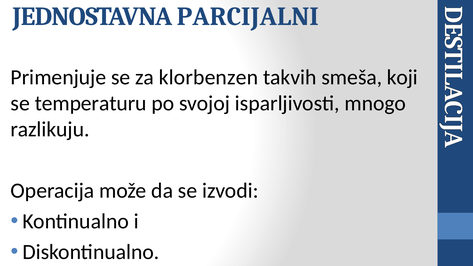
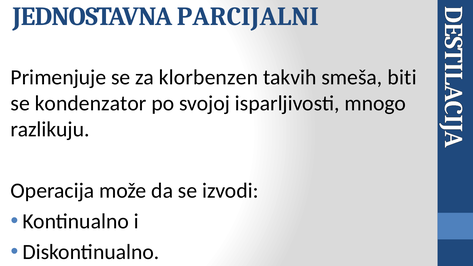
koji: koji -> biti (402, 77)
temperaturu: temperaturu -> kondenzator (91, 103)
